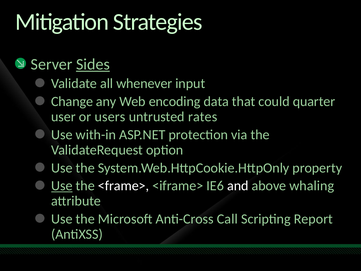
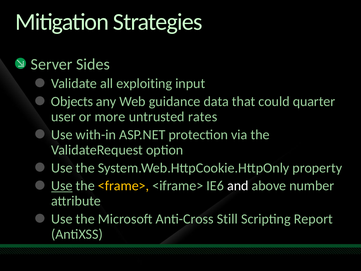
Sides underline: present -> none (93, 64)
whenever: whenever -> exploiting (144, 83)
Change: Change -> Objects (72, 101)
encoding: encoding -> guidance (175, 101)
users: users -> more (110, 117)
<frame> colour: white -> yellow (124, 186)
whaling: whaling -> number (312, 186)
Call: Call -> Still (227, 219)
